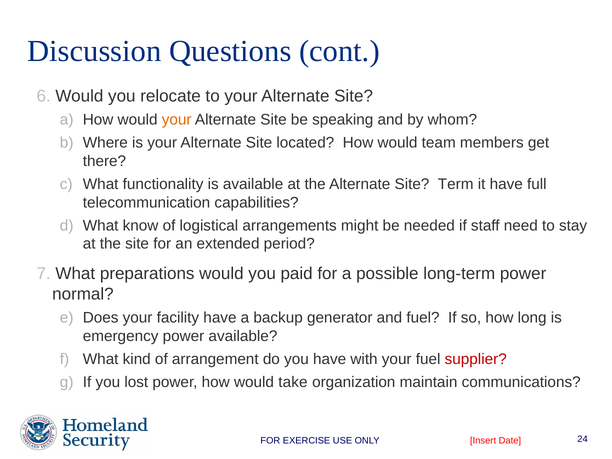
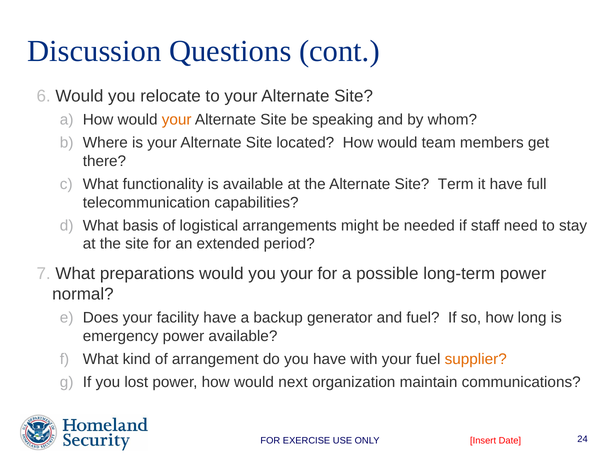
know: know -> basis (141, 225)
you paid: paid -> your (297, 274)
supplier colour: red -> orange (476, 359)
take: take -> next (293, 382)
